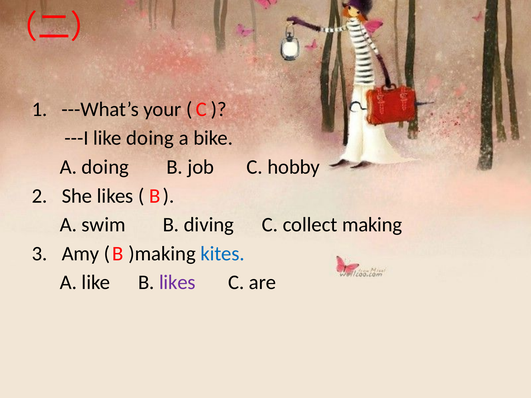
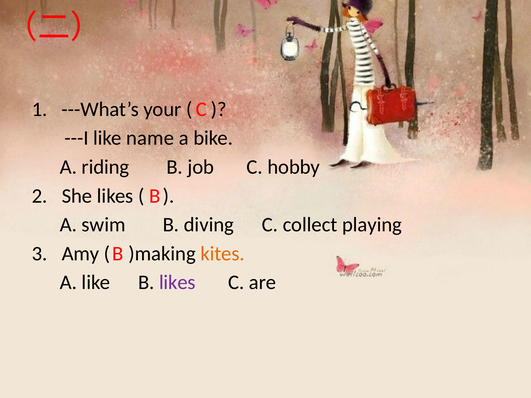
like doing: doing -> name (150, 138)
A doing: doing -> riding (105, 167)
making: making -> playing (372, 225)
kites colour: blue -> orange (223, 254)
